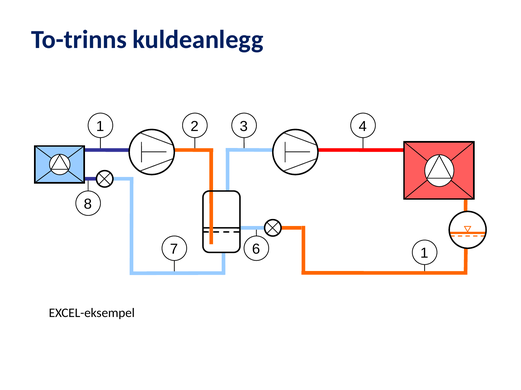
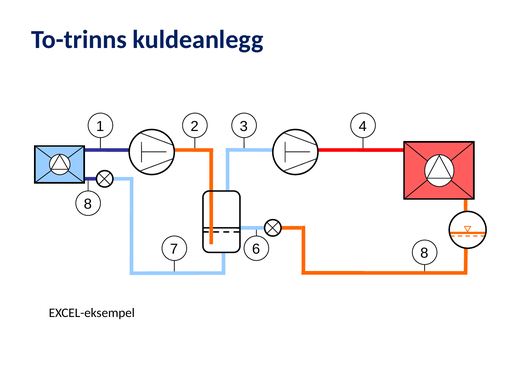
6 1: 1 -> 8 (424, 254)
